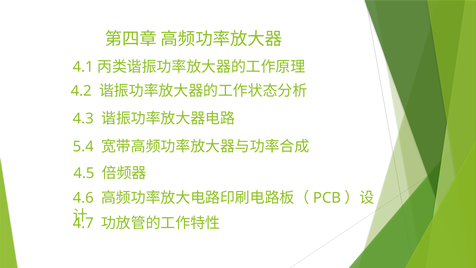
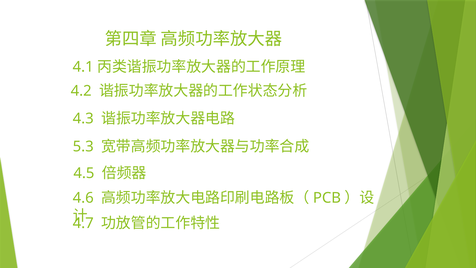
5.4: 5.4 -> 5.3 (83, 146)
